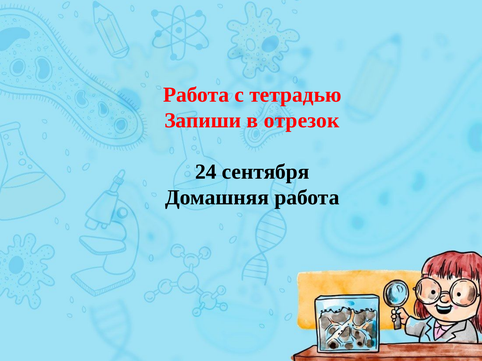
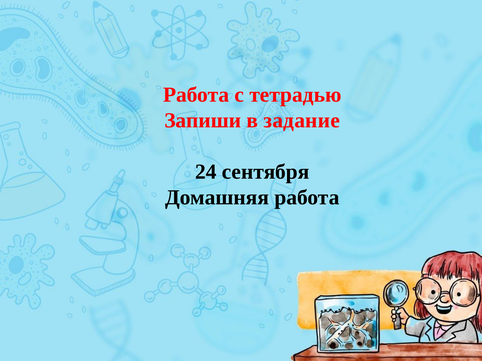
отрезок: отрезок -> задание (302, 121)
